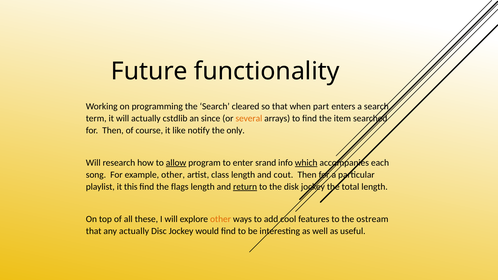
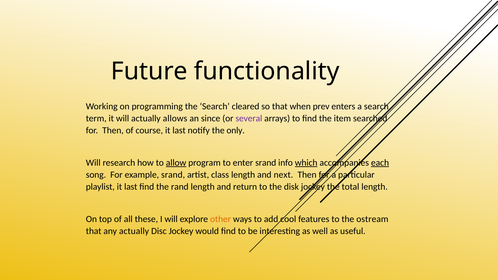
part: part -> prev (321, 107)
cstdlib: cstdlib -> allows (175, 119)
several colour: orange -> purple (249, 119)
course it like: like -> last (179, 131)
each underline: none -> present (380, 163)
example other: other -> srand (173, 175)
cout: cout -> next (283, 175)
playlist it this: this -> last (131, 187)
flags: flags -> rand (180, 187)
return underline: present -> none (245, 187)
